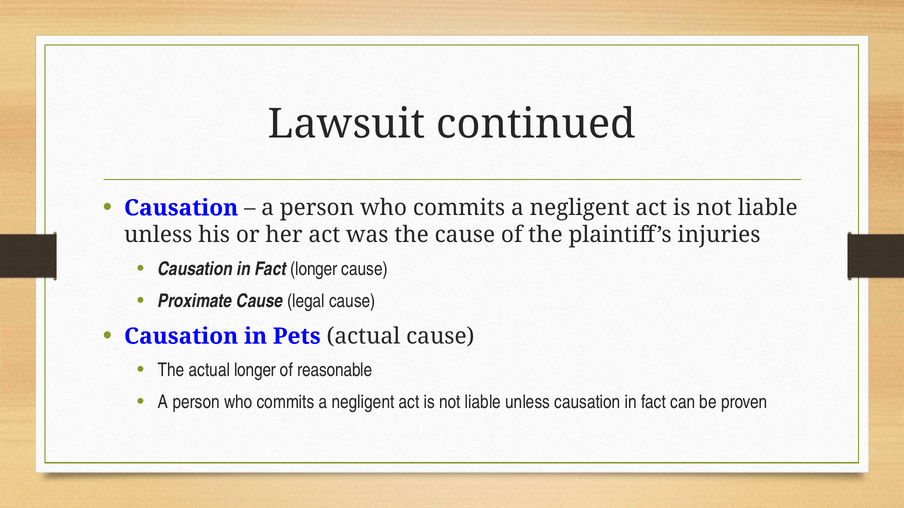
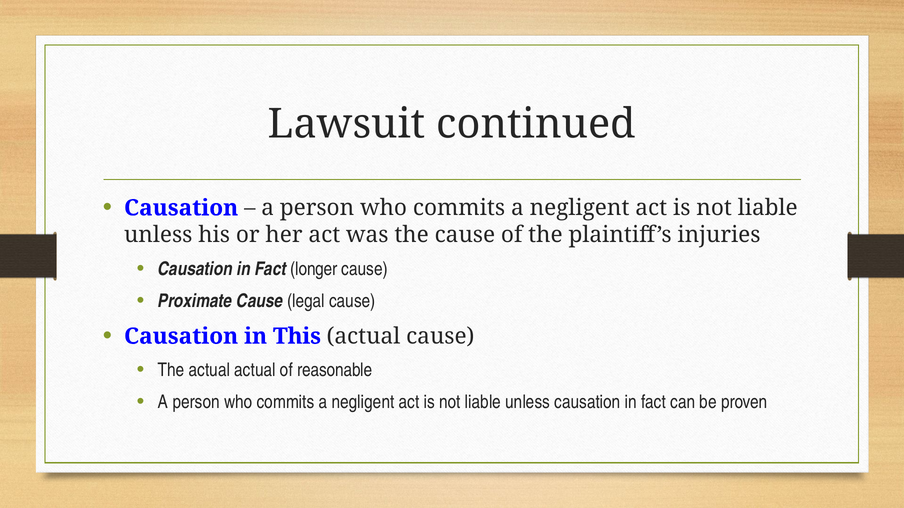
Pets: Pets -> This (297, 337)
actual longer: longer -> actual (255, 371)
